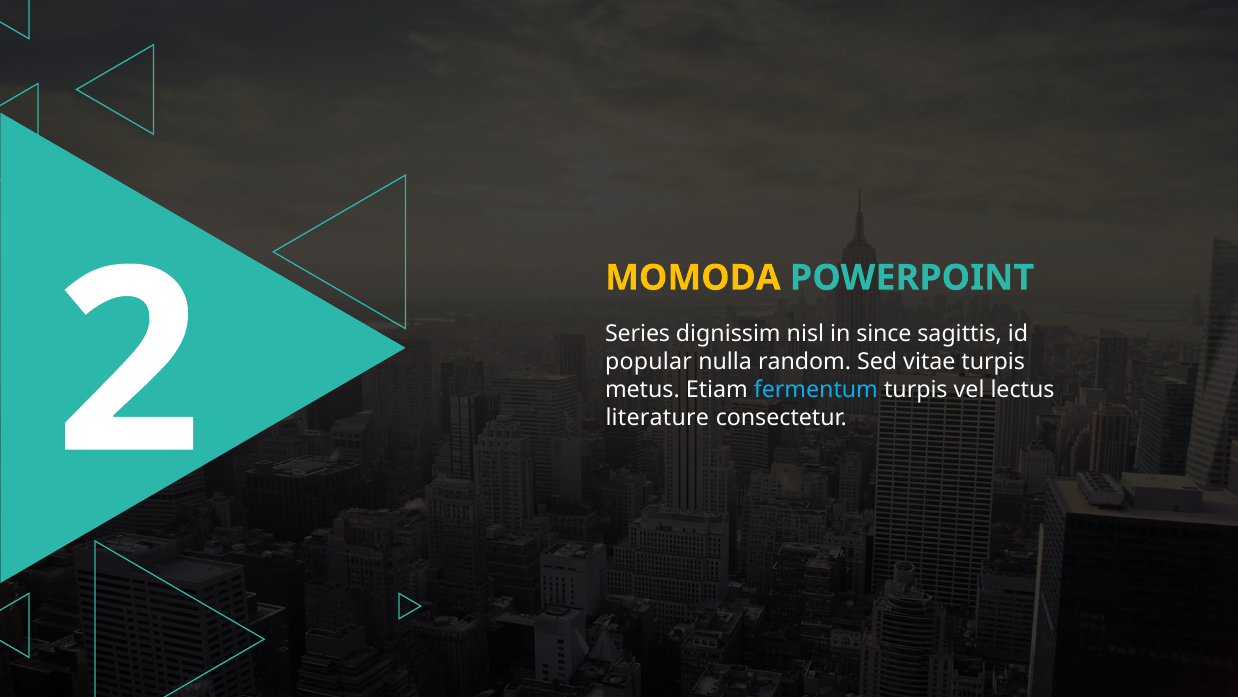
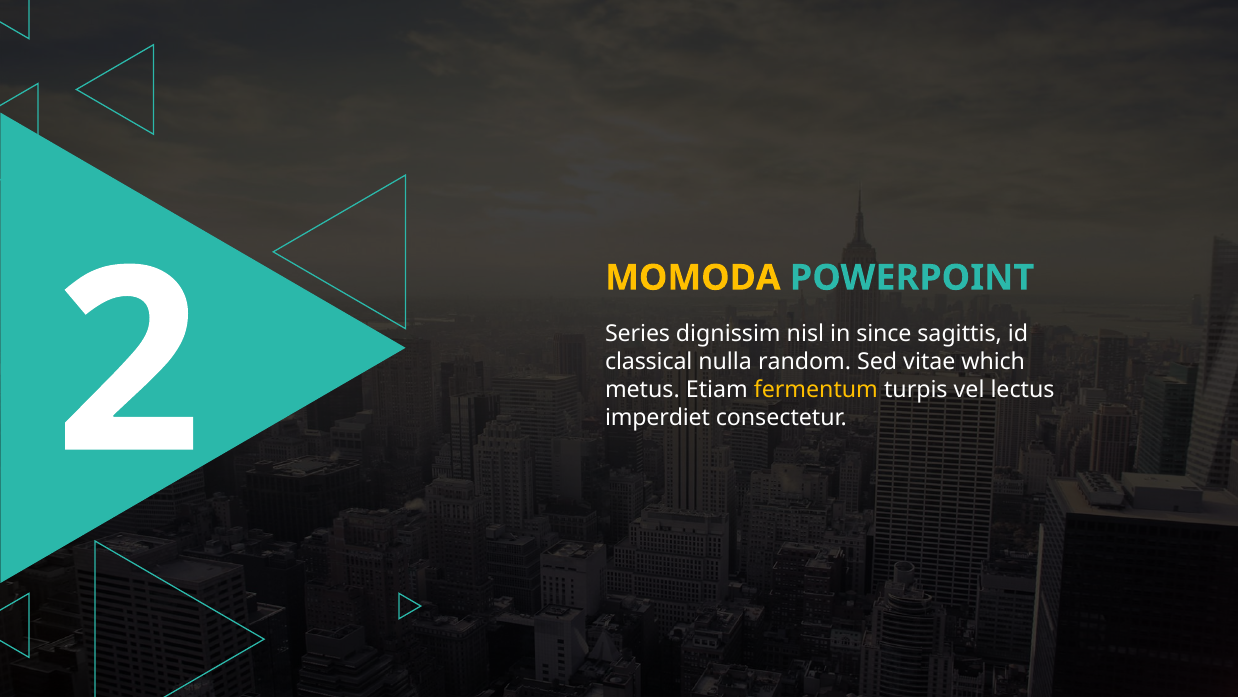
popular: popular -> classical (649, 362)
vitae turpis: turpis -> which (993, 362)
fermentum colour: light blue -> yellow (816, 389)
literature: literature -> imperdiet (658, 417)
